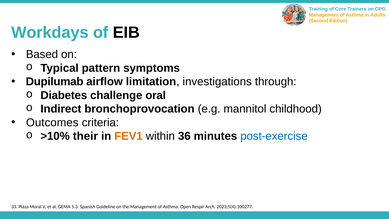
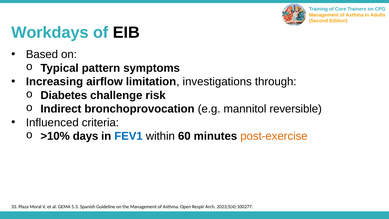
Dupilumab: Dupilumab -> Increasing (54, 82)
oral: oral -> risk (156, 95)
childhood: childhood -> reversible (296, 109)
Outcomes: Outcomes -> Influenced (52, 122)
their: their -> days (86, 136)
FEV1 colour: orange -> blue (129, 136)
36: 36 -> 60 (184, 136)
post-exercise colour: blue -> orange (274, 136)
